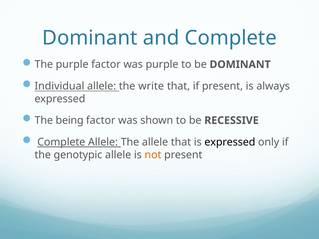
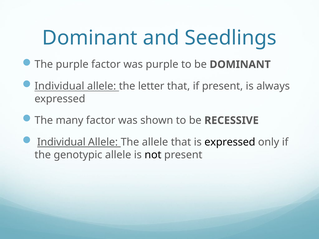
and Complete: Complete -> Seedlings (231, 38)
write: write -> letter (151, 86)
being: being -> many (70, 121)
Complete: Complete -> Individual (61, 142)
not colour: orange -> black (153, 155)
